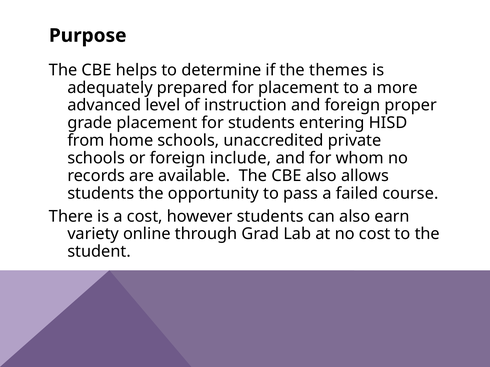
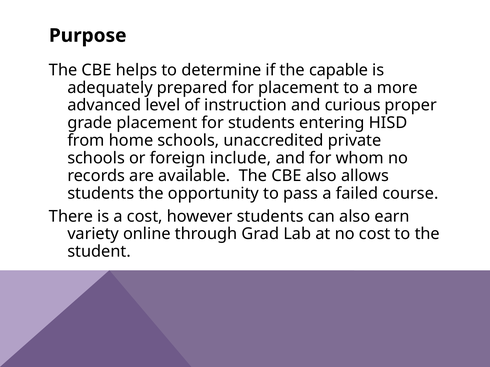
themes: themes -> capable (339, 70)
and foreign: foreign -> curious (353, 105)
